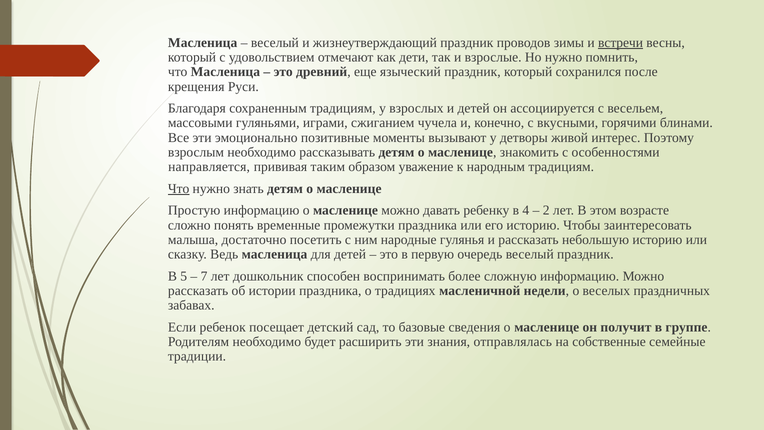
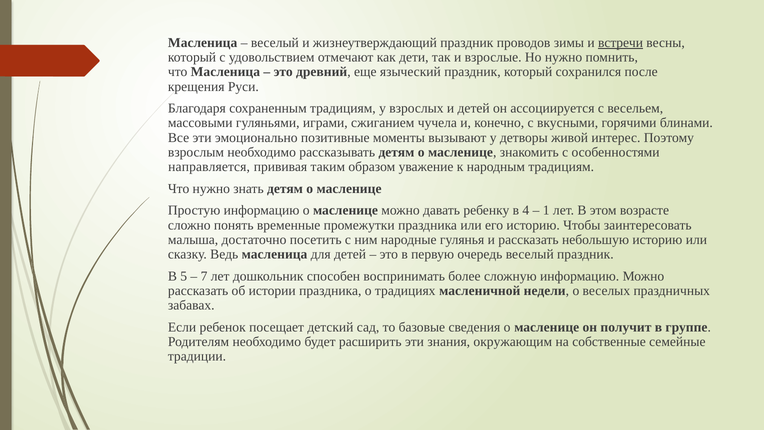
Что underline: present -> none (179, 189)
2: 2 -> 1 (546, 210)
отправлялась: отправлялась -> окружающим (513, 342)
